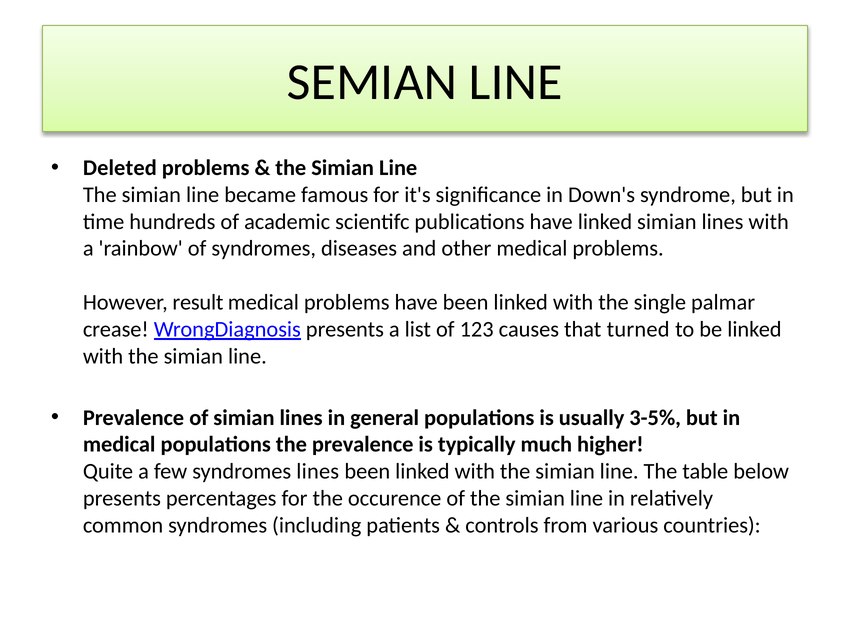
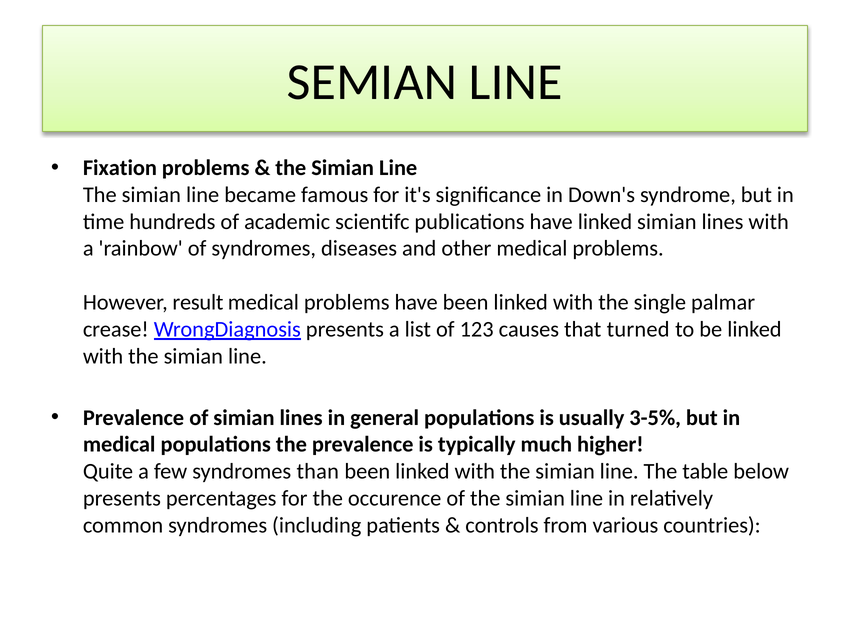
Deleted: Deleted -> Fixation (120, 168)
syndromes lines: lines -> than (318, 472)
